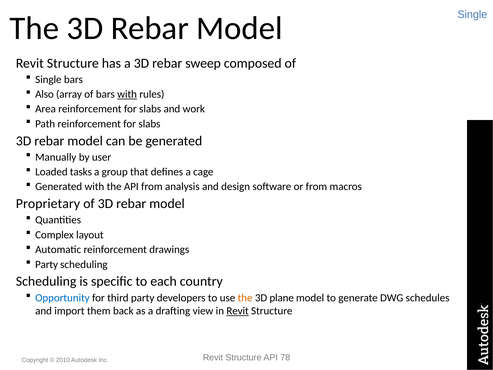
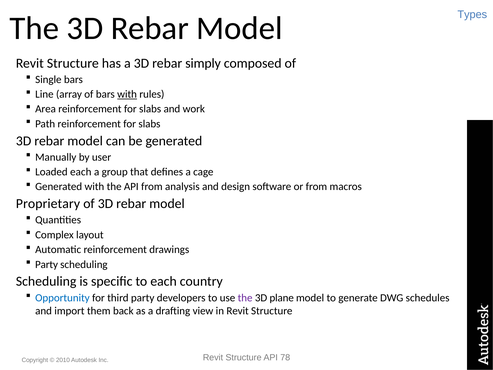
Single: Single -> Types (472, 15)
sweep: sweep -> simply (203, 63)
Also: Also -> Line (44, 94)
Loaded tasks: tasks -> each (81, 172)
the colour: orange -> purple (245, 298)
Revit underline: present -> none (238, 311)
